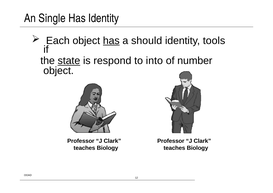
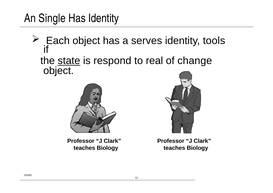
has underline: present -> none (111, 41)
should: should -> serves (147, 41)
into: into -> real (154, 61)
number: number -> change (195, 61)
